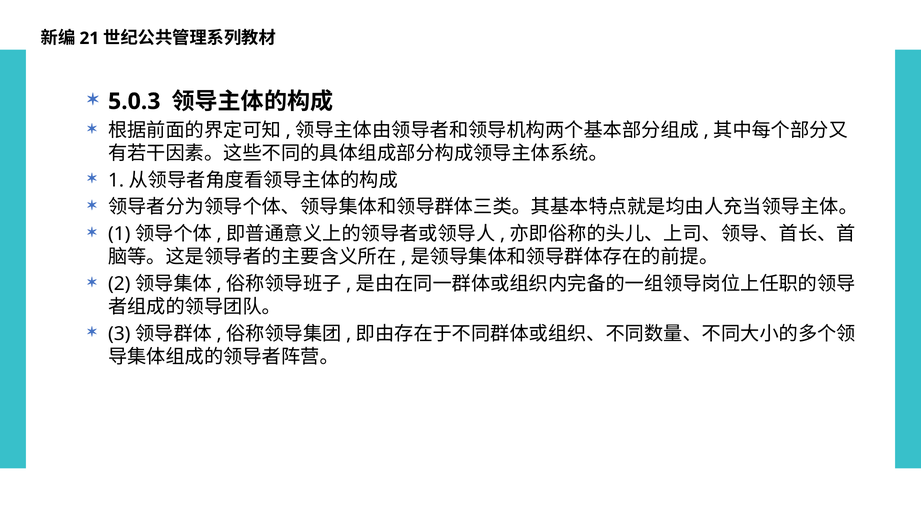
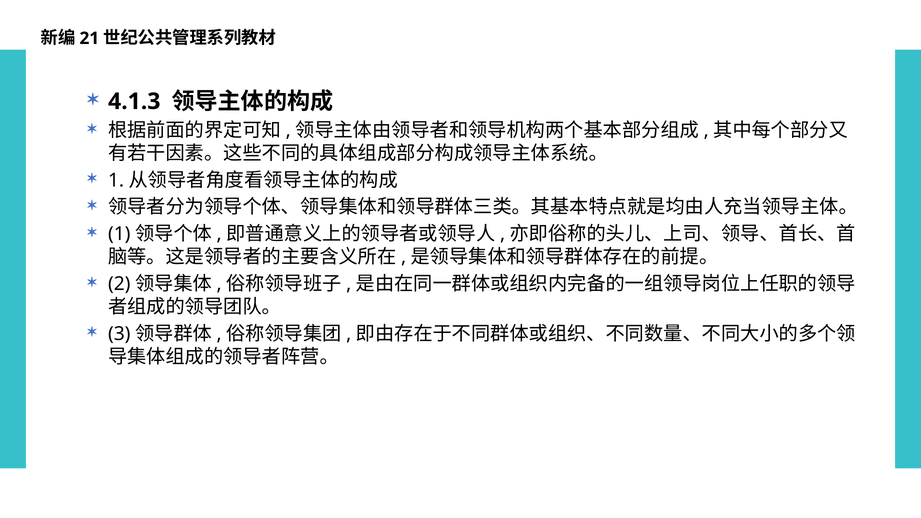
5.0.3: 5.0.3 -> 4.1.3 (134, 101)
